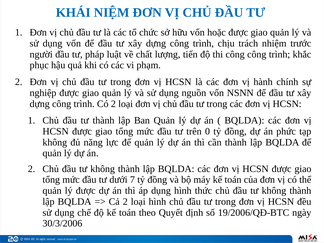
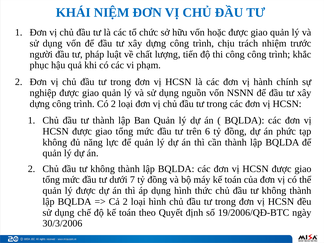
0: 0 -> 6 (207, 131)
